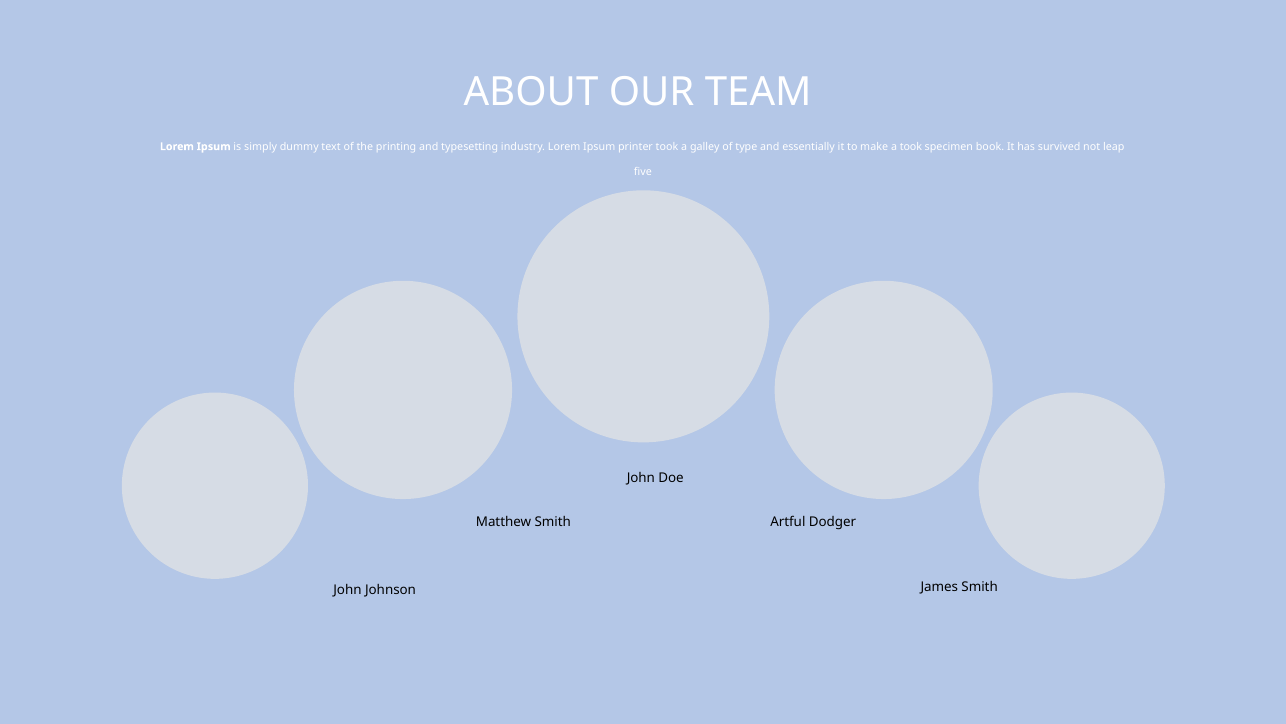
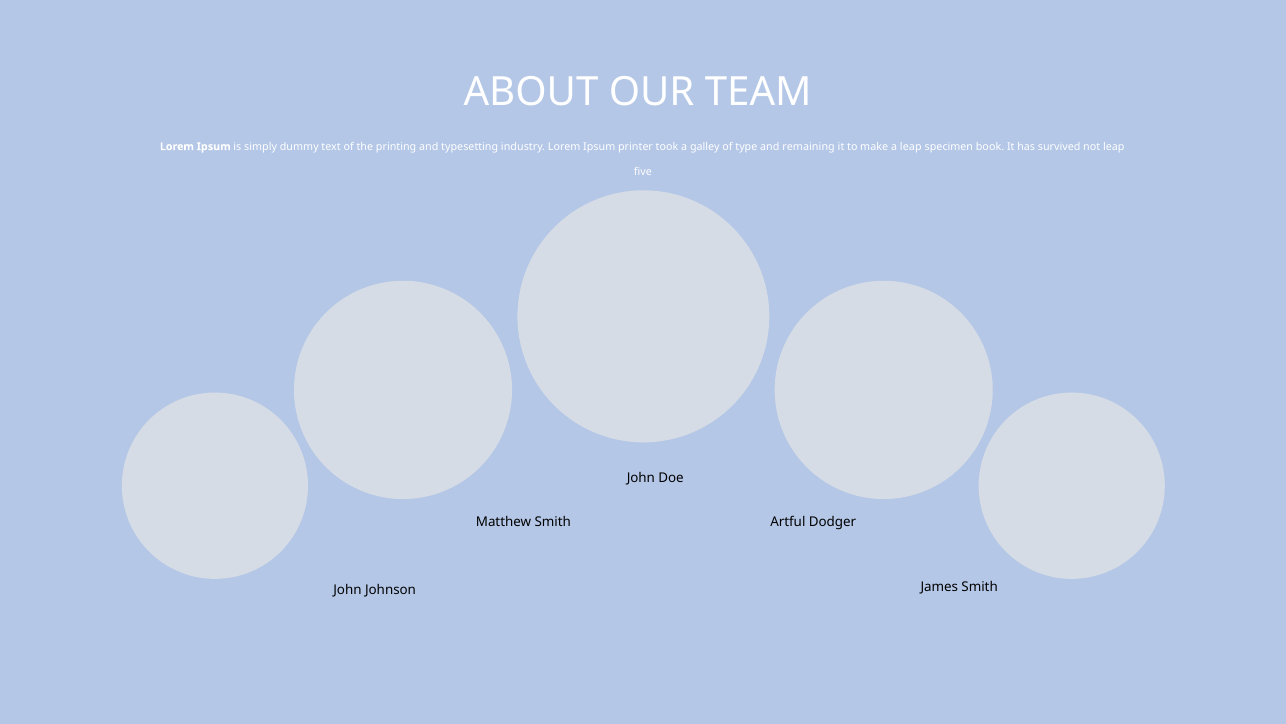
essentially: essentially -> remaining (809, 146)
a took: took -> leap (911, 146)
